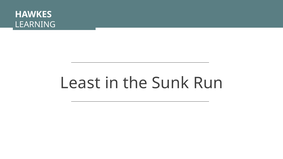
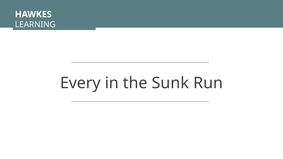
Least: Least -> Every (80, 83)
